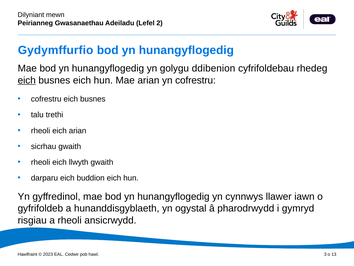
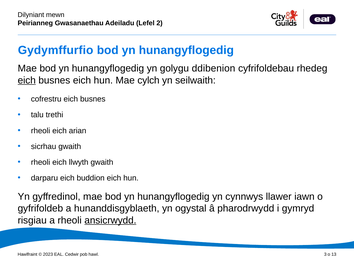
Mae arian: arian -> cylch (148, 80)
yn cofrestru: cofrestru -> seilwaith (195, 80)
ansicrwydd underline: none -> present (110, 220)
